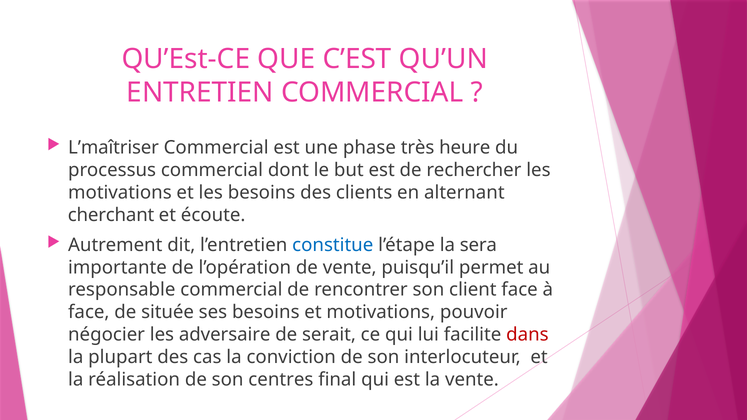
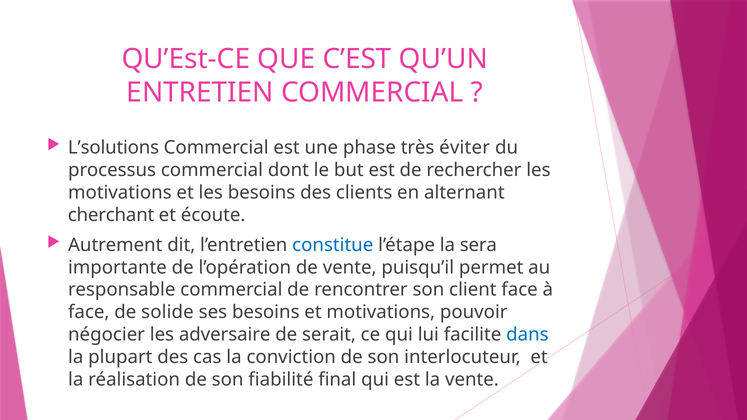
L’maîtriser: L’maîtriser -> L’solutions (114, 148)
heure: heure -> éviter (465, 148)
située: située -> solide (167, 312)
dans colour: red -> blue (527, 335)
centres: centres -> fiabilité (281, 380)
